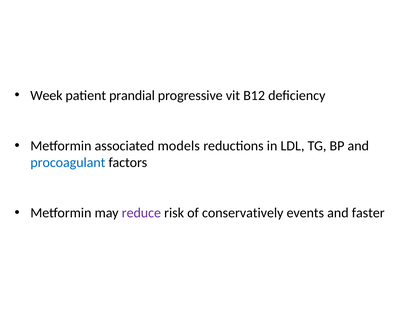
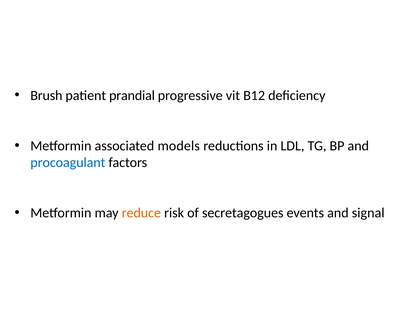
Week: Week -> Brush (46, 95)
reduce colour: purple -> orange (141, 213)
conservatively: conservatively -> secretagogues (243, 213)
faster: faster -> signal (368, 213)
